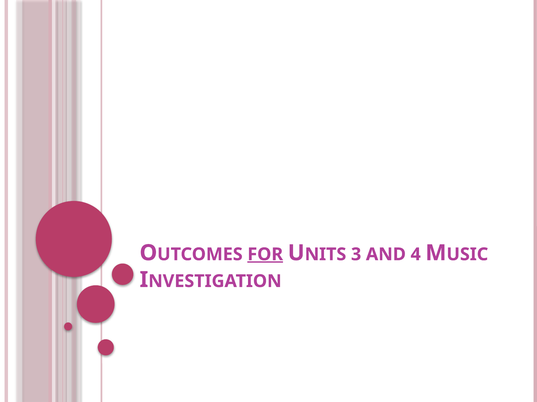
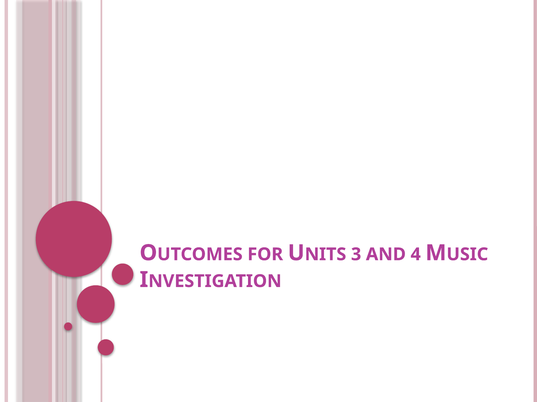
FOR underline: present -> none (265, 255)
